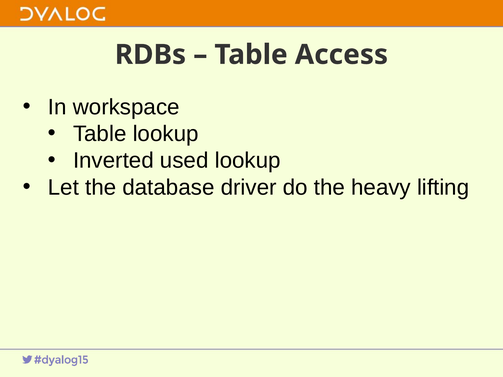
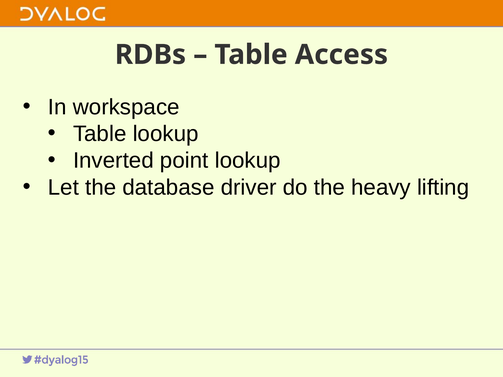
used: used -> point (184, 161)
